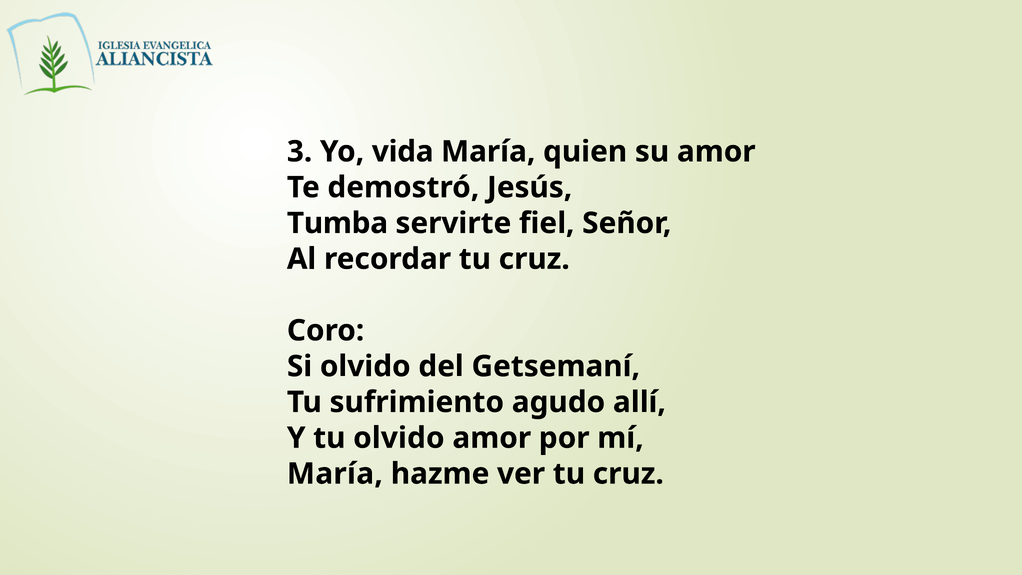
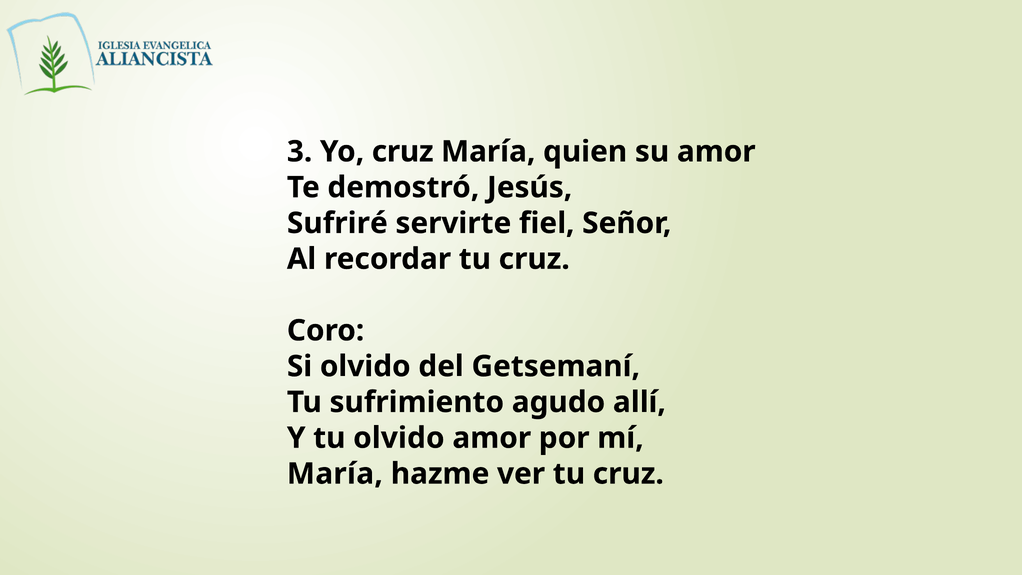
Yo vida: vida -> cruz (403, 152)
Tumba: Tumba -> Sufriré (337, 223)
